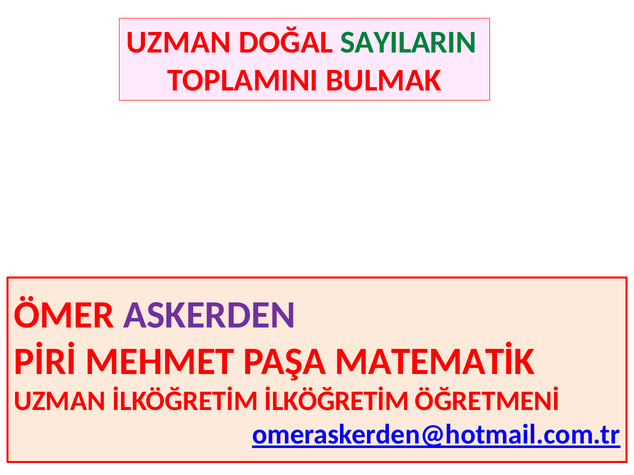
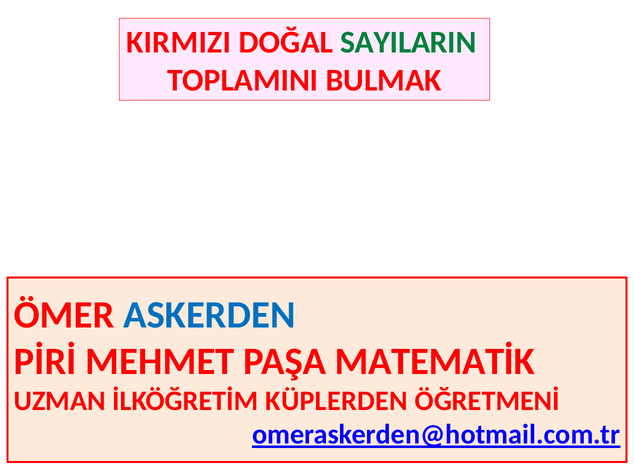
UZMAN: UZMAN -> KIRMIZI (179, 42)
ASKERDEN colour: purple -> blue (209, 315)
İLKÖĞRETİM İLKÖĞRETİM: İLKÖĞRETİM -> KÜPLERDEN (337, 401)
